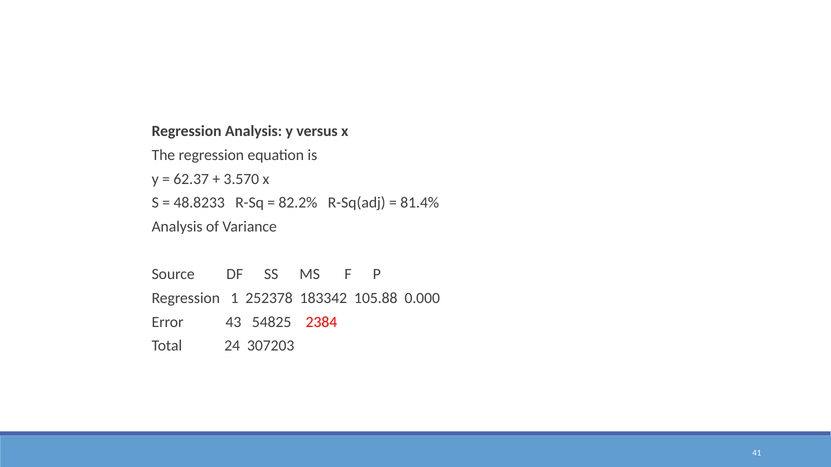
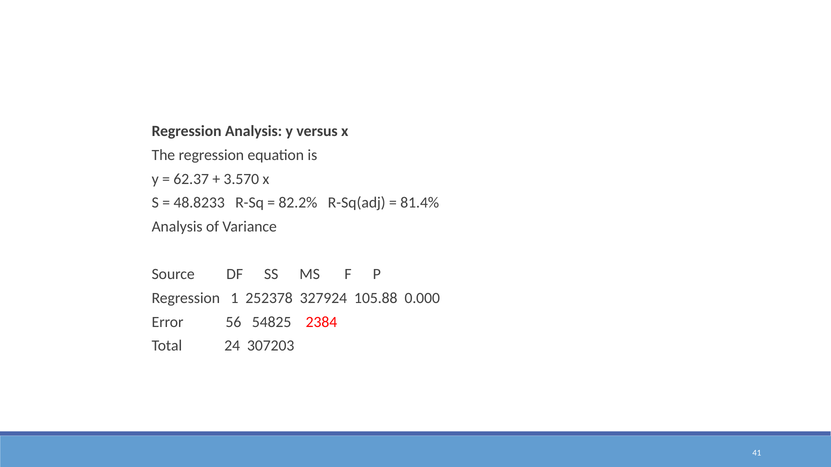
183342: 183342 -> 327924 (323, 298)
43: 43 -> 56 (233, 322)
